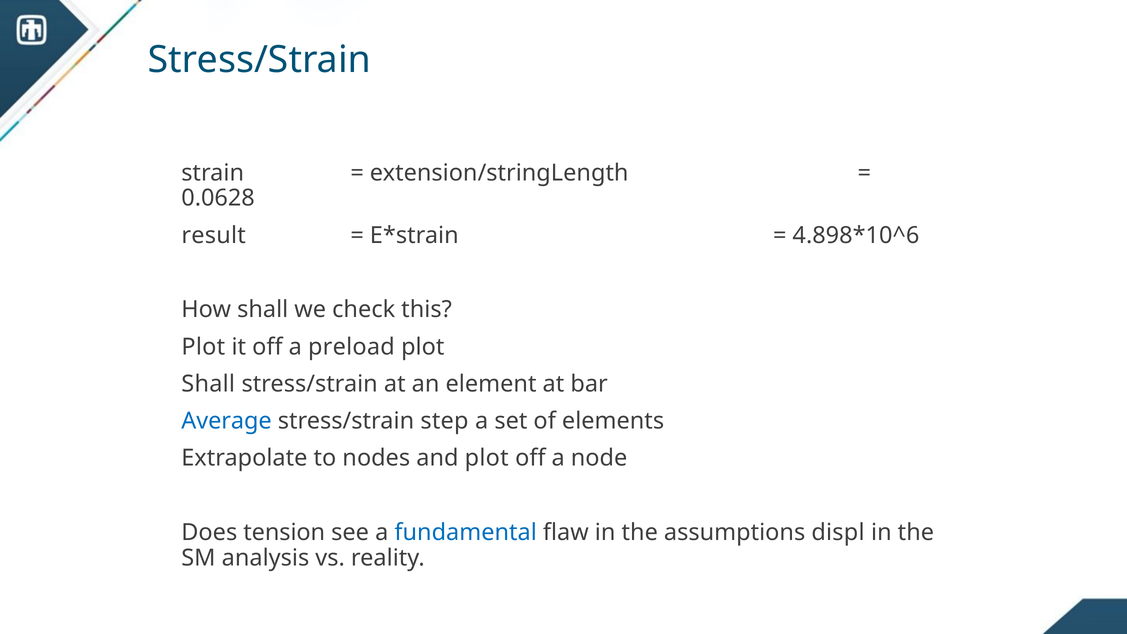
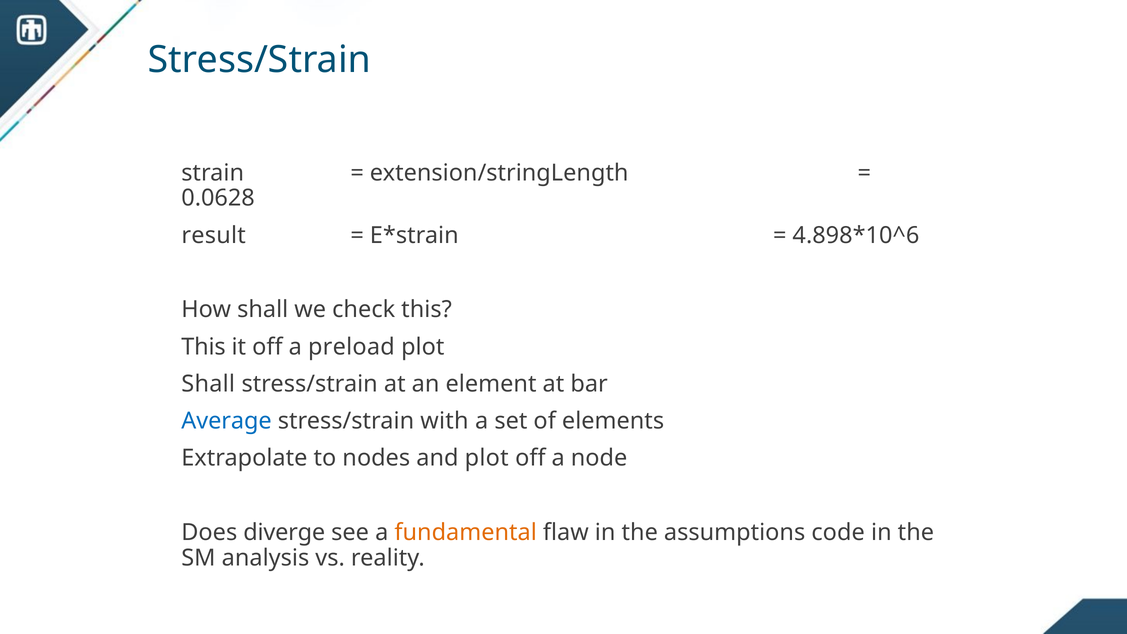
Plot: Plot -> This (204, 347)
step: step -> with (444, 421)
tension: tension -> diverge (284, 532)
fundamental colour: blue -> orange (466, 532)
displ: displ -> code (838, 532)
